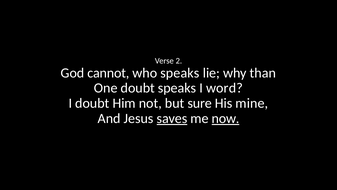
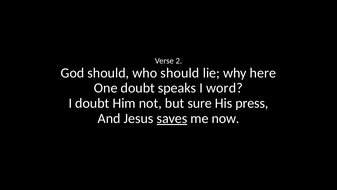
God cannot: cannot -> should (108, 73)
who speaks: speaks -> should (180, 73)
than: than -> here (263, 73)
mine: mine -> press (252, 103)
now underline: present -> none (226, 118)
